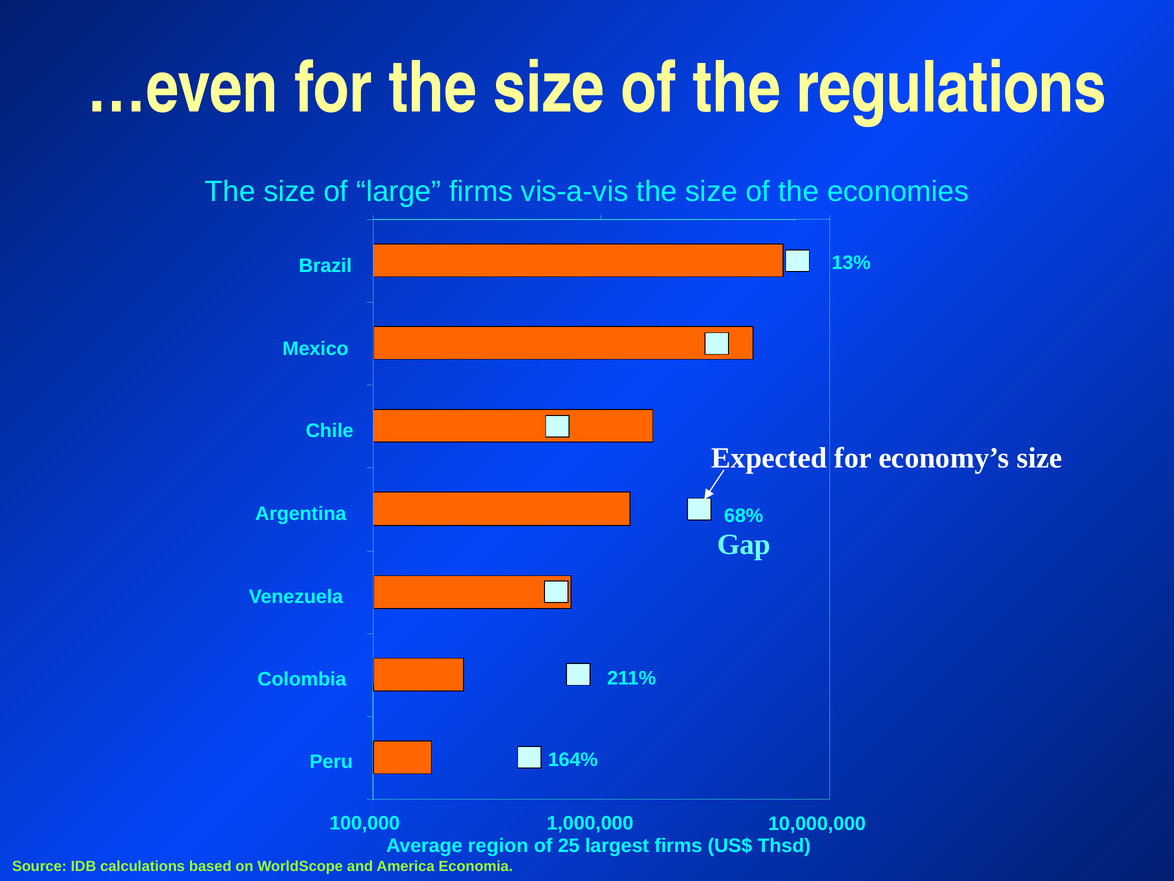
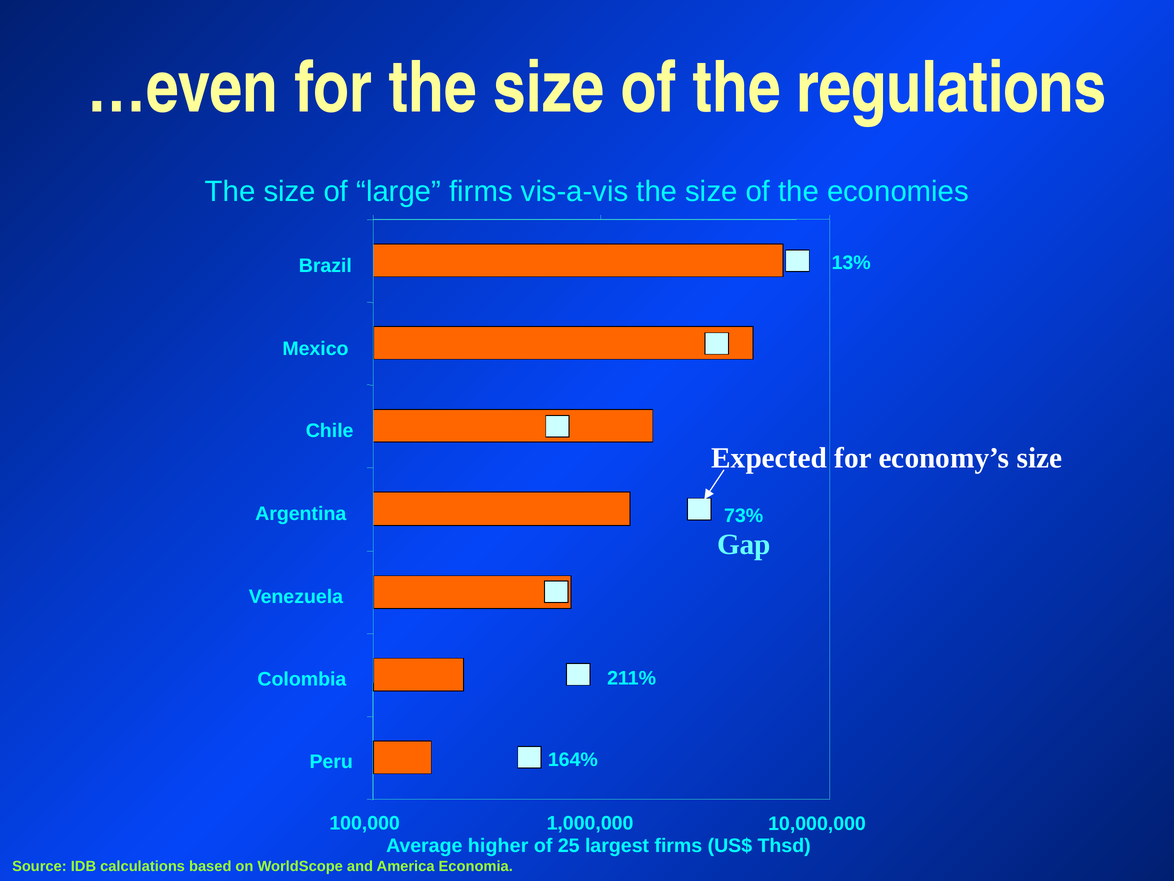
68%: 68% -> 73% (744, 515)
region: region -> higher (498, 846)
